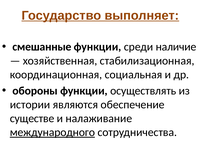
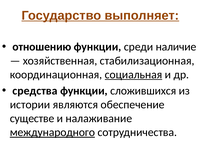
смешанные: смешанные -> отношению (42, 47)
социальная underline: none -> present (133, 75)
обороны: обороны -> средства (35, 91)
осуществлять: осуществлять -> сложившихся (143, 91)
